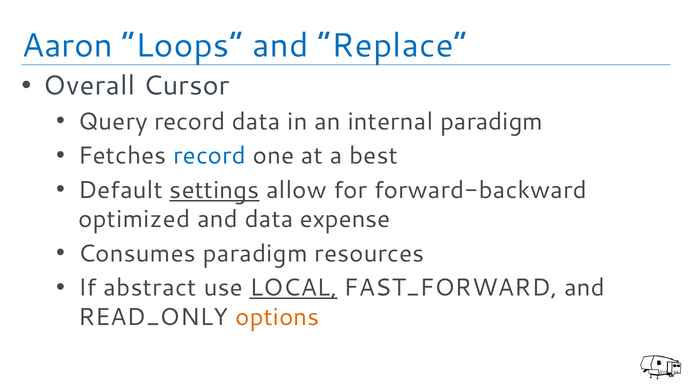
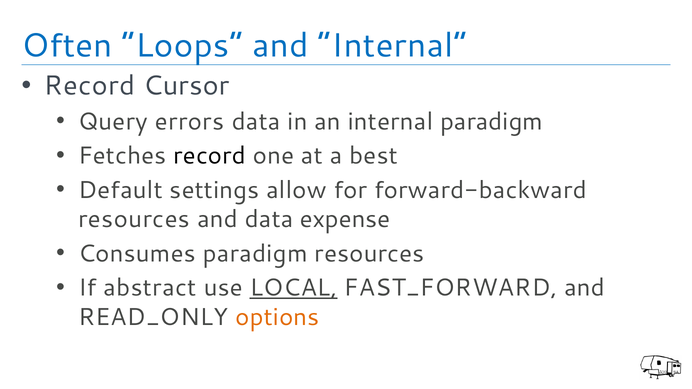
Aaron: Aaron -> Often (67, 46)
and Replace: Replace -> Internal (392, 46)
Overall: Overall -> Record (89, 86)
Query record: record -> errors (190, 122)
record colour: blue -> black (210, 156)
settings underline: present -> none (215, 190)
optimized: optimized -> resources (134, 220)
